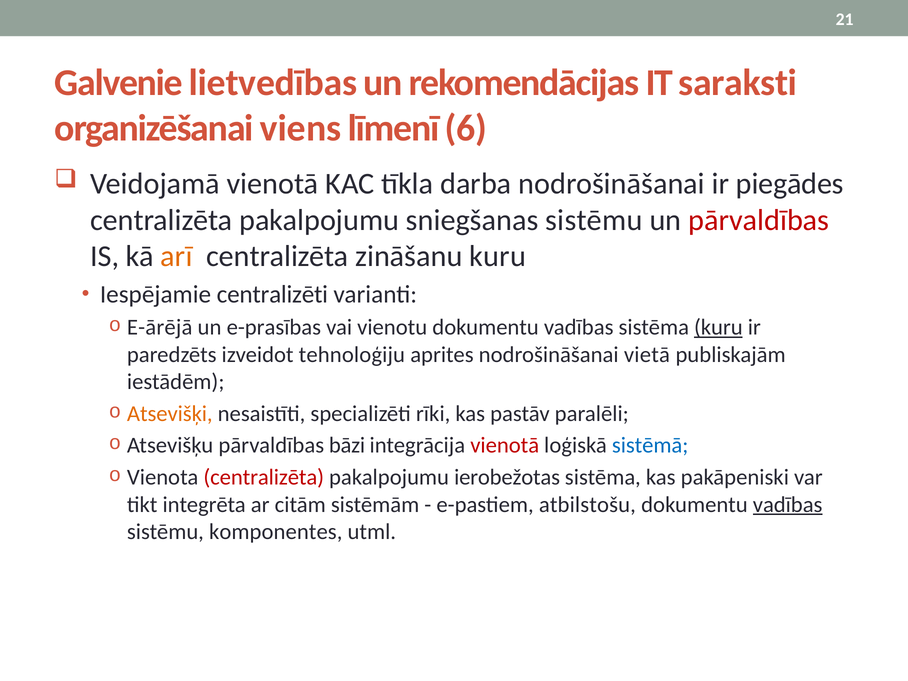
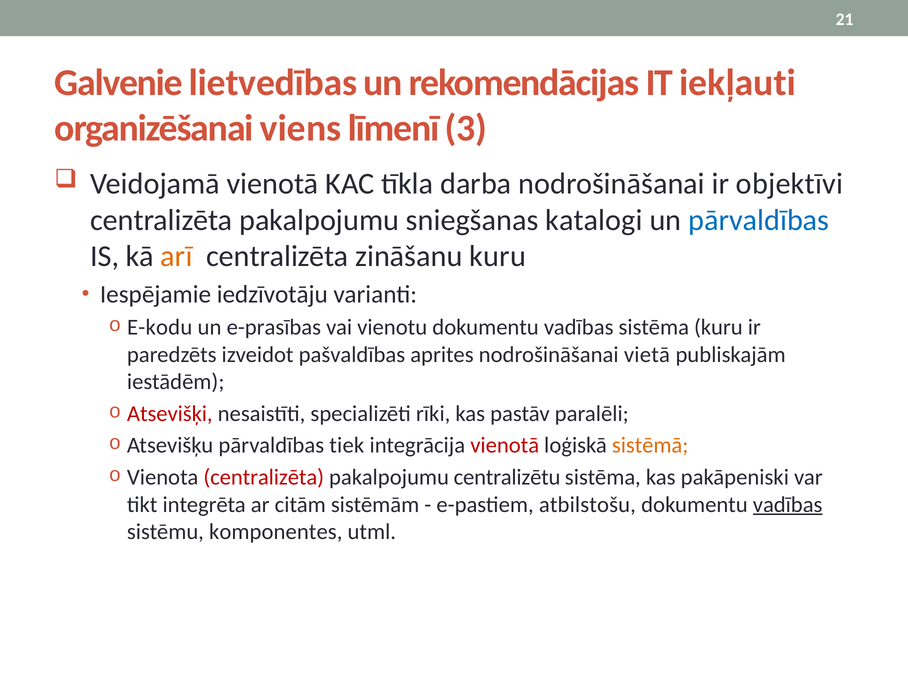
saraksti: saraksti -> iekļauti (738, 83)
6: 6 -> 3 (466, 128)
piegādes: piegādes -> objektīvi (790, 184)
sniegšanas sistēmu: sistēmu -> katalogi (594, 220)
pārvaldības colour: red -> blue (759, 220)
centralizēti: centralizēti -> iedzīvotāju (272, 294)
E-ārējā: E-ārējā -> E-kodu (160, 327)
kuru underline: present -> none (718, 327)
tehnoloģiju: tehnoloģiju -> pašvaldības (352, 355)
Atsevišķi colour: orange -> red (170, 414)
bāzi: bāzi -> tiek (347, 446)
sistēmā colour: blue -> orange (650, 446)
ierobežotas: ierobežotas -> centralizētu (507, 477)
